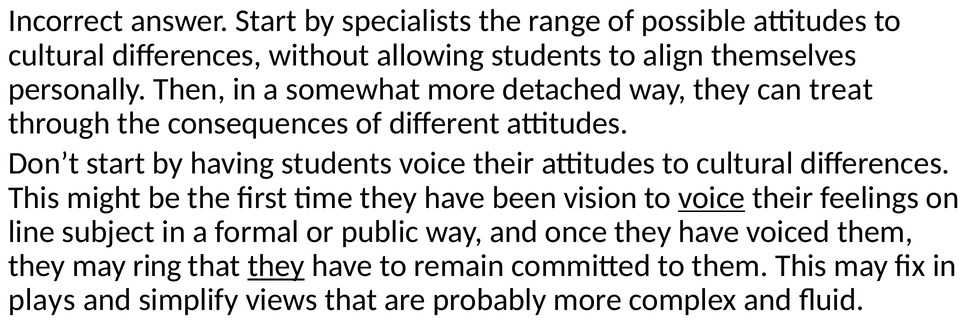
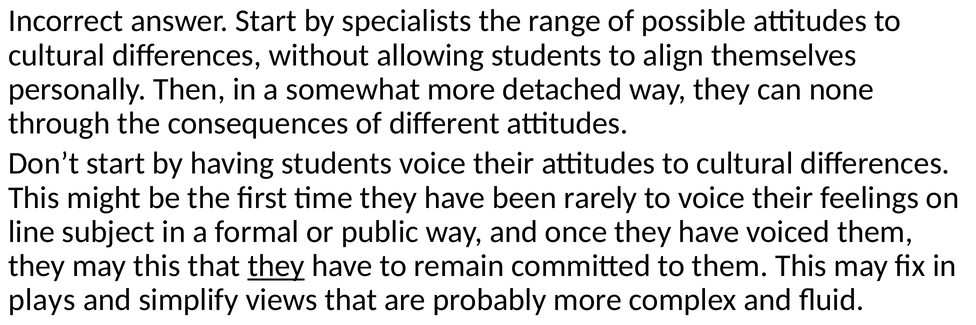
treat: treat -> none (841, 89)
vision: vision -> rarely (601, 198)
voice underline: present -> none (712, 198)
may ring: ring -> this (157, 266)
